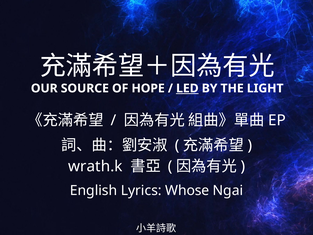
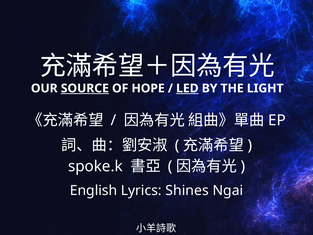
SOURCE underline: none -> present (85, 88)
wrath.k: wrath.k -> spoke.k (95, 166)
Whose: Whose -> Shines (187, 190)
